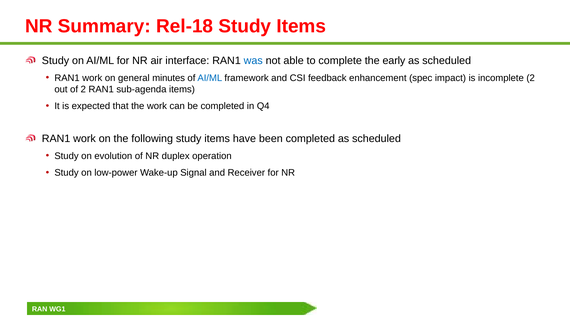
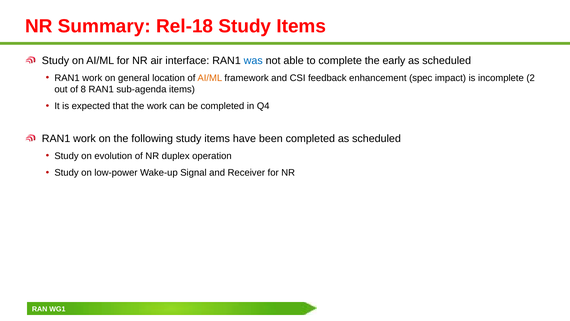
minutes: minutes -> location (169, 78)
AI/ML colour: blue -> orange (210, 78)
of 2: 2 -> 8 (83, 89)
